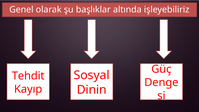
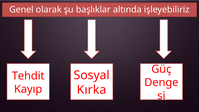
Dinin: Dinin -> Kırka (92, 90)
